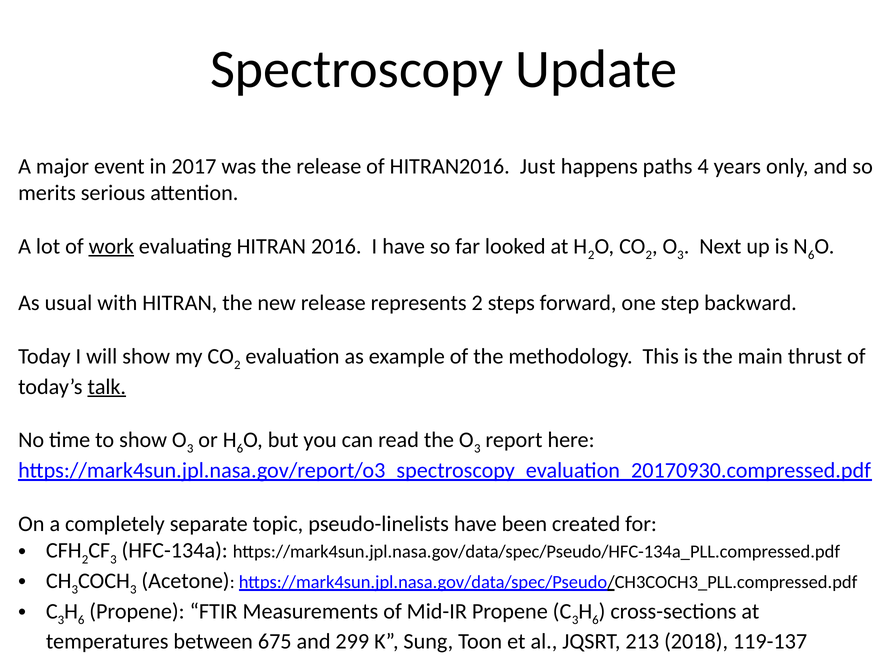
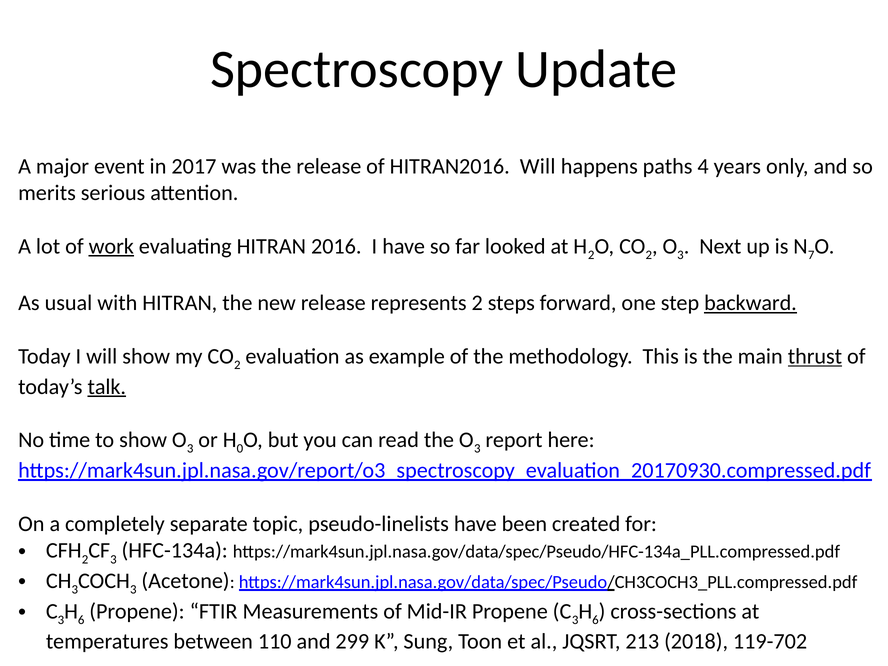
HITRAN2016 Just: Just -> Will (538, 166)
6: 6 -> 7 (811, 255)
backward underline: none -> present (750, 303)
thrust underline: none -> present (815, 356)
6: 6 -> 0 (240, 449)
675: 675 -> 110 (275, 641)
119-137: 119-137 -> 119-702 (770, 641)
